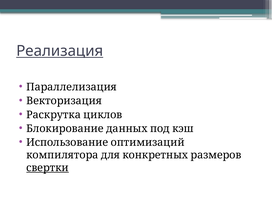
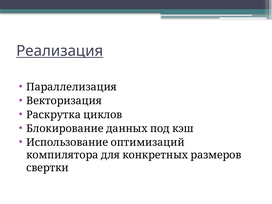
свертки underline: present -> none (48, 168)
